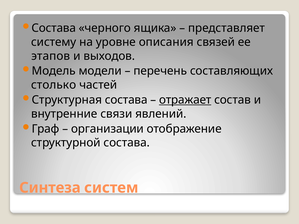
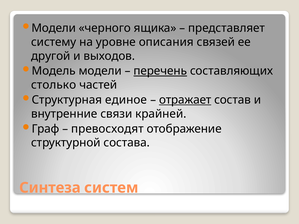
Состава: Состава -> Модели (54, 28)
этапов: этапов -> другой (51, 56)
перечень underline: none -> present (160, 71)
Структурная состава: состава -> единое (126, 100)
явлений: явлений -> крайней (161, 114)
организации: организации -> превосходят (107, 129)
